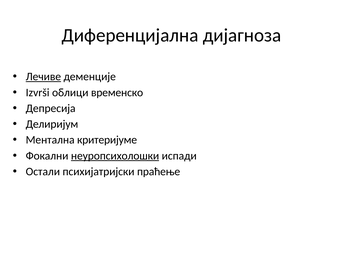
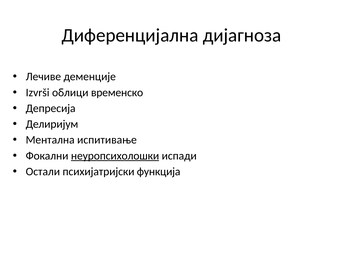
Лечиве underline: present -> none (43, 76)
критеријуме: критеријуме -> испитивање (107, 140)
праћење: праћење -> функција (159, 171)
